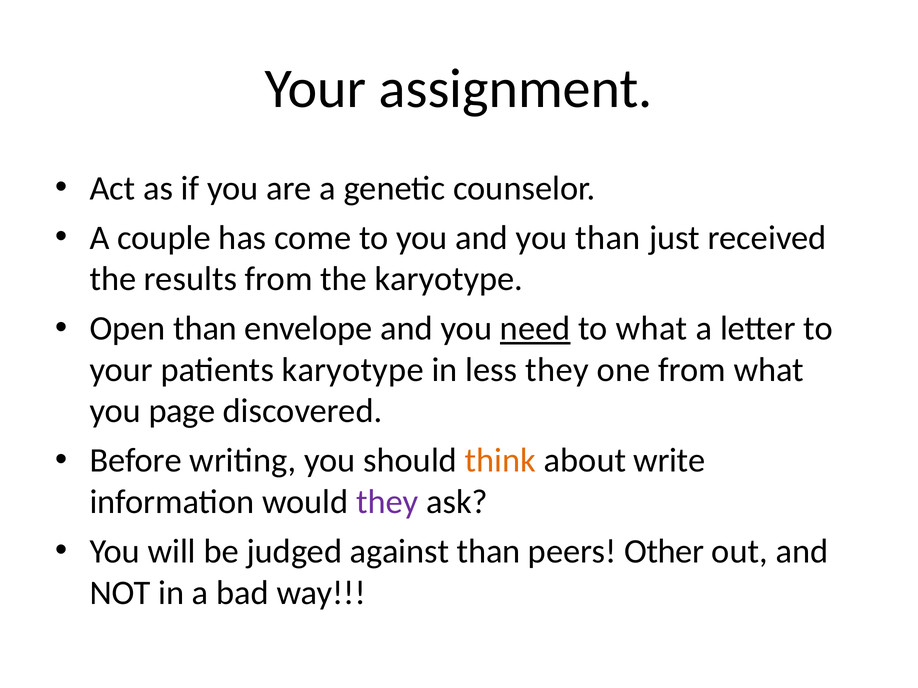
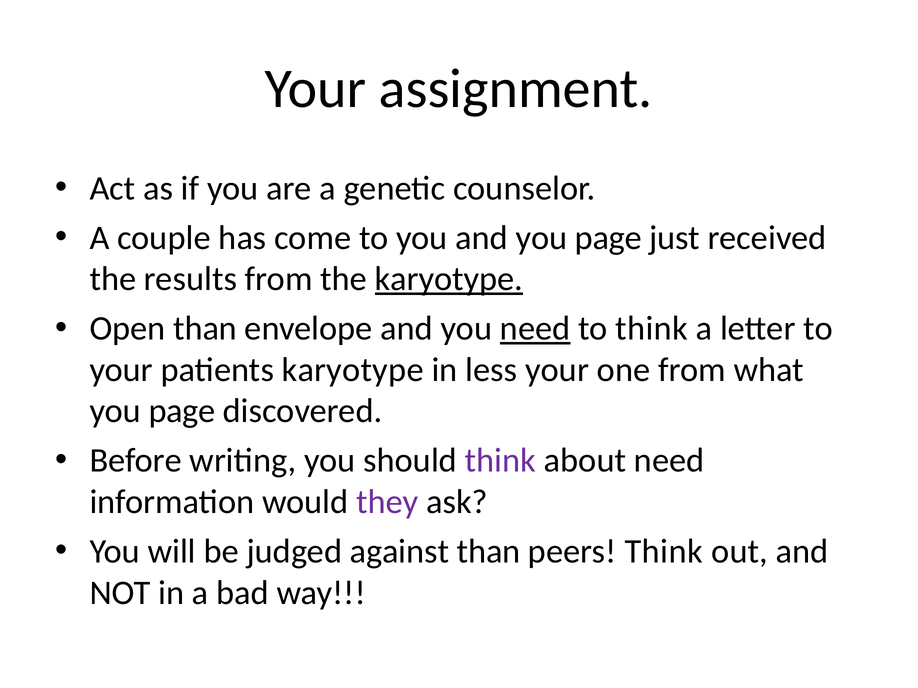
and you than: than -> page (608, 238)
karyotype underline: none -> present (449, 279)
to what: what -> think (652, 329)
less they: they -> your (557, 370)
think colour: orange -> purple (500, 461)
about write: write -> need (669, 461)
peers Other: Other -> Think (664, 552)
